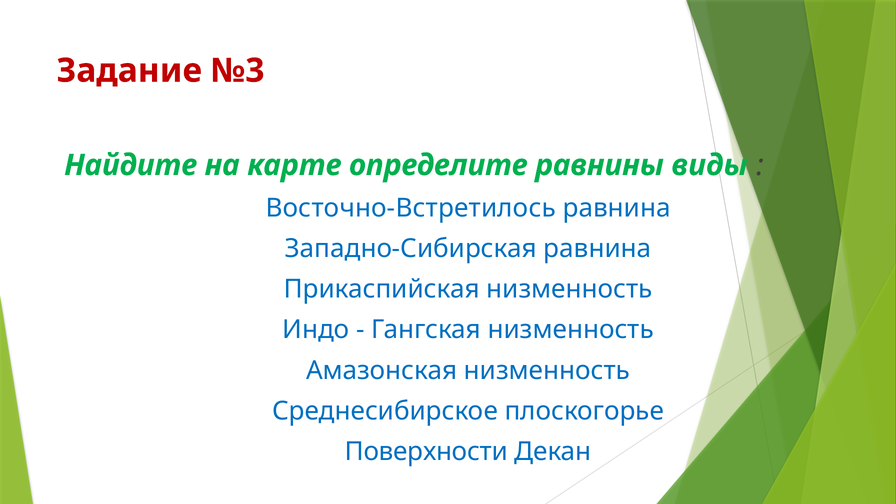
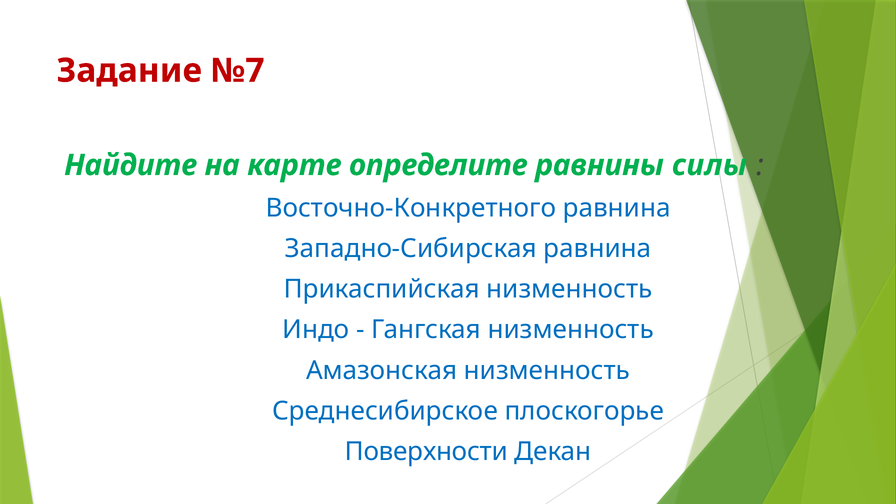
№3: №3 -> №7 (238, 71)
виды: виды -> силы (709, 165)
Восточно-Встретилось: Восточно-Встретилось -> Восточно-Конкретного (411, 208)
